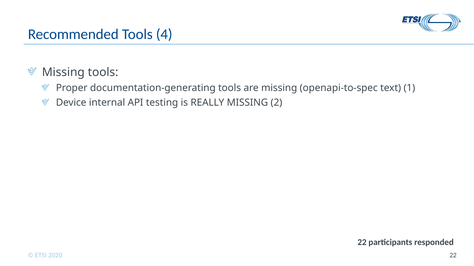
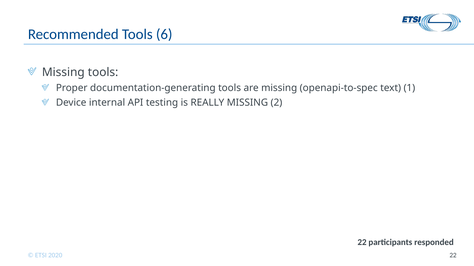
4: 4 -> 6 (164, 34)
